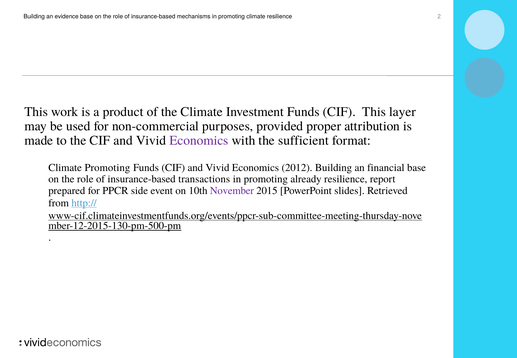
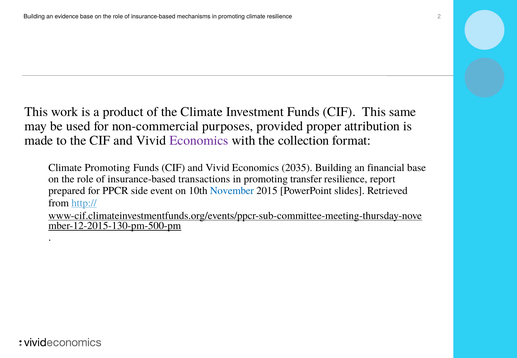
layer: layer -> same (403, 112)
sufficient: sufficient -> collection (304, 140)
2012: 2012 -> 2035 (297, 168)
already: already -> transfer (306, 179)
November colour: purple -> blue (232, 191)
